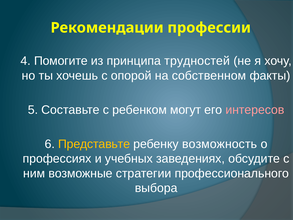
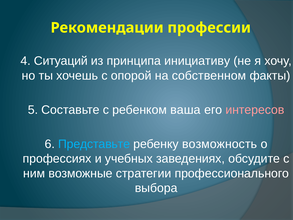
Помогите: Помогите -> Ситуаций (61, 61)
трудностей: трудностей -> инициативу (197, 61)
могут: могут -> ваша (185, 110)
Представьте colour: yellow -> light blue (94, 144)
